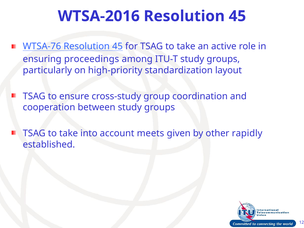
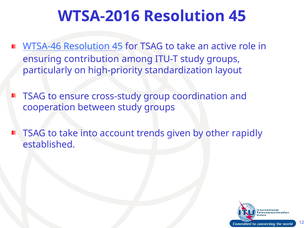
WTSA-76: WTSA-76 -> WTSA-46 (42, 46)
proceedings: proceedings -> contribution (92, 59)
meets: meets -> trends (151, 133)
